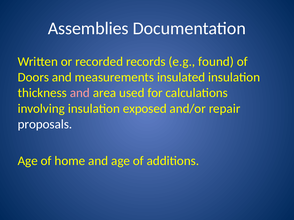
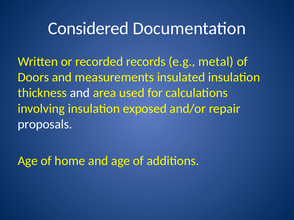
Assemblies: Assemblies -> Considered (88, 28)
found: found -> metal (216, 62)
and colour: pink -> white (80, 93)
